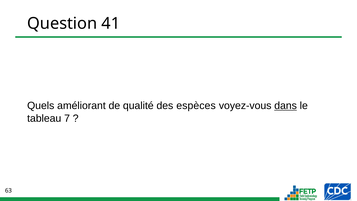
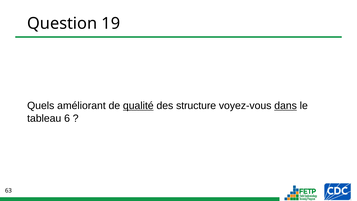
41: 41 -> 19 (111, 23)
qualité underline: none -> present (138, 106)
espèces: espèces -> structure (196, 106)
7: 7 -> 6 (67, 118)
